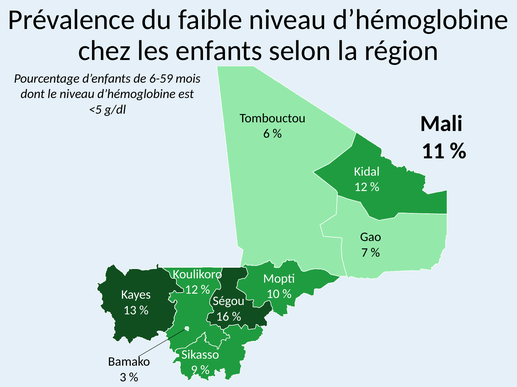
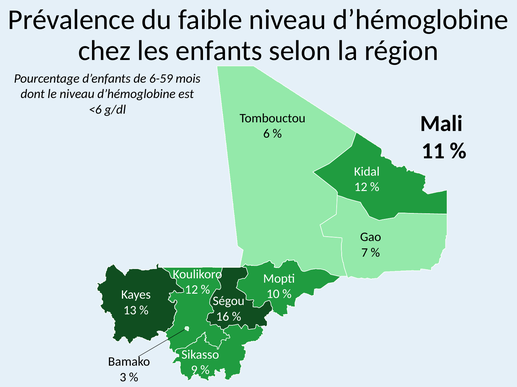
<5: <5 -> <6 (95, 110)
